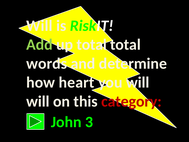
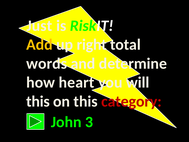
Will: Will -> Just (39, 26)
Add colour: light green -> yellow (39, 45)
up total: total -> right (92, 45)
will: will -> this (38, 101)
